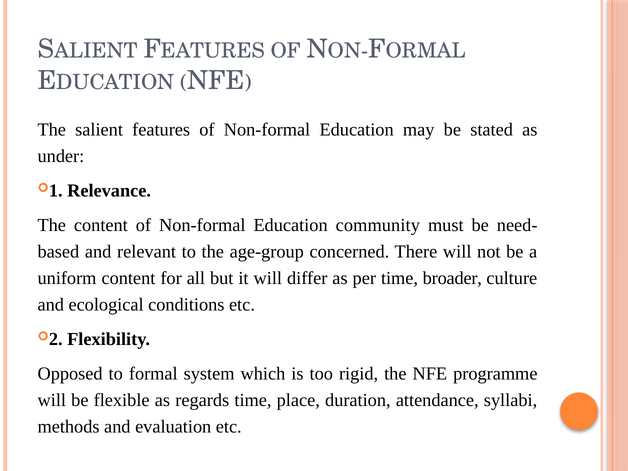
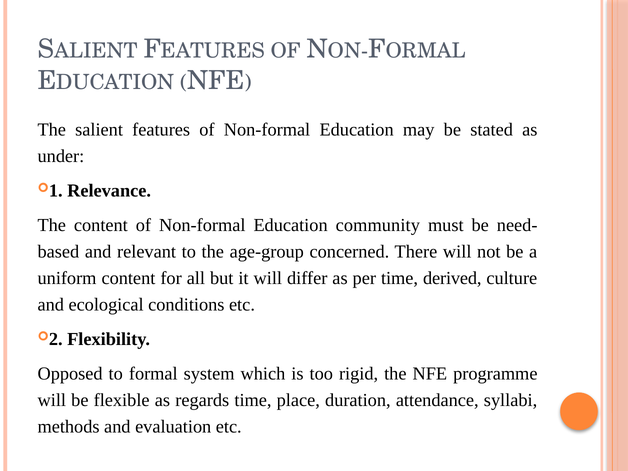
broader: broader -> derived (452, 278)
